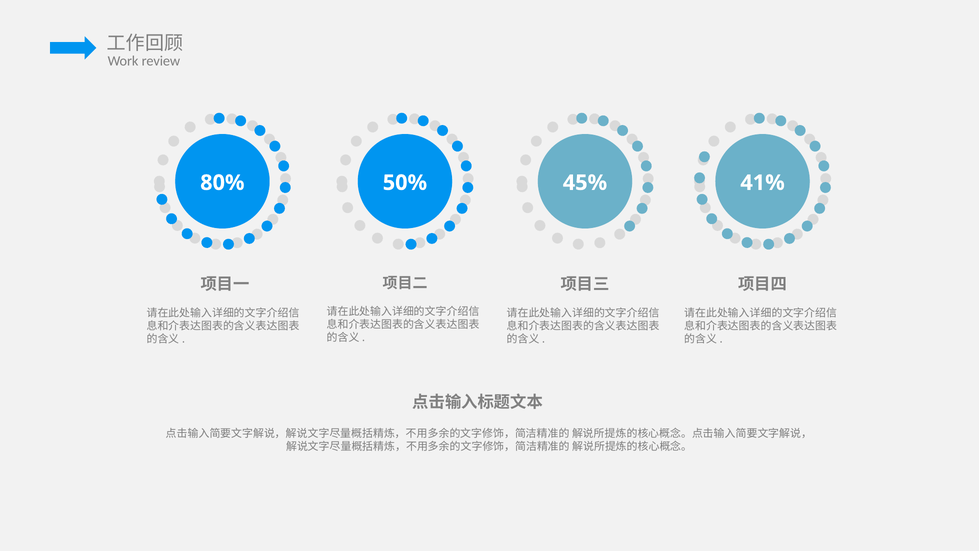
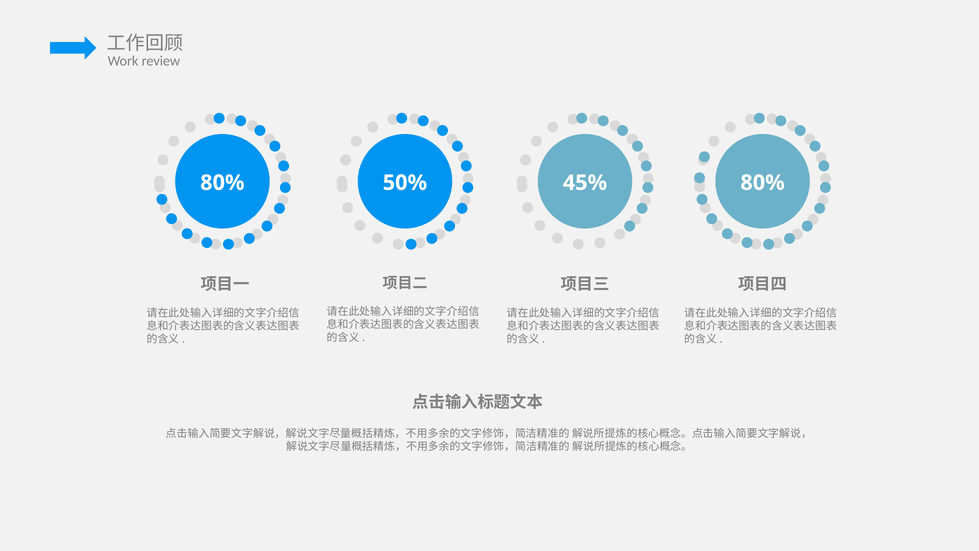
41%: 41% -> 80% (763, 183)
